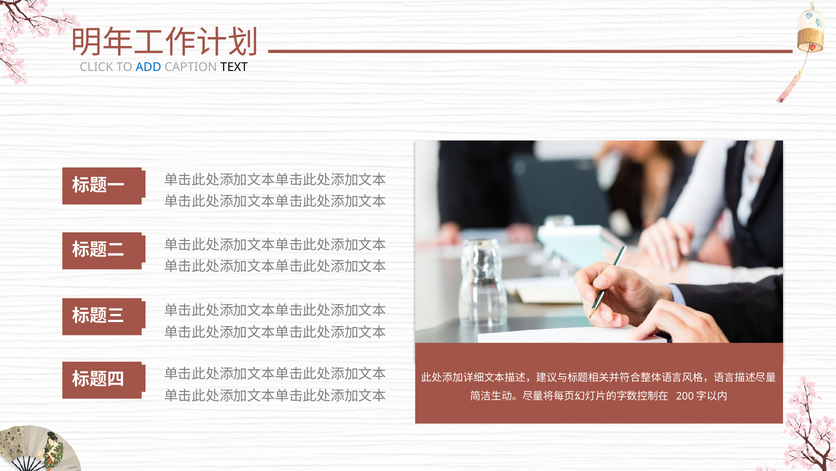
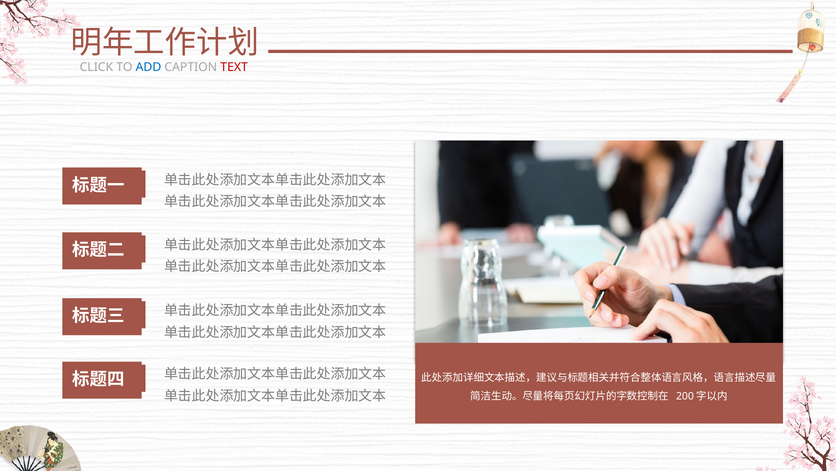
TEXT colour: black -> red (234, 67)
